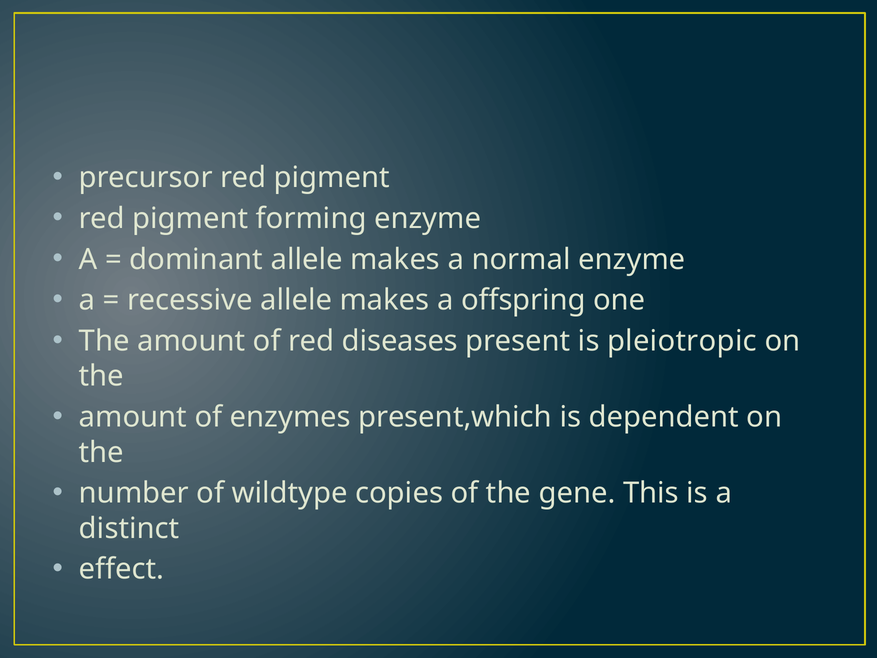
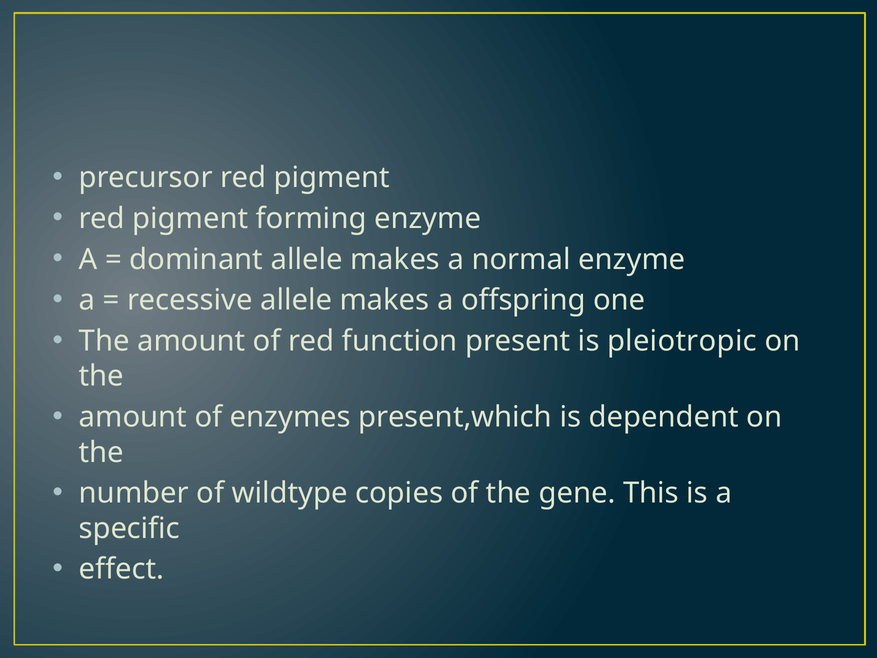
diseases: diseases -> function (400, 341)
distinct: distinct -> specific (129, 528)
